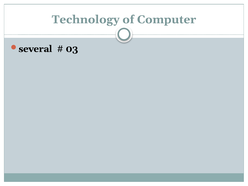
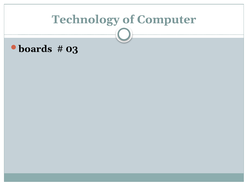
several: several -> boards (35, 49)
